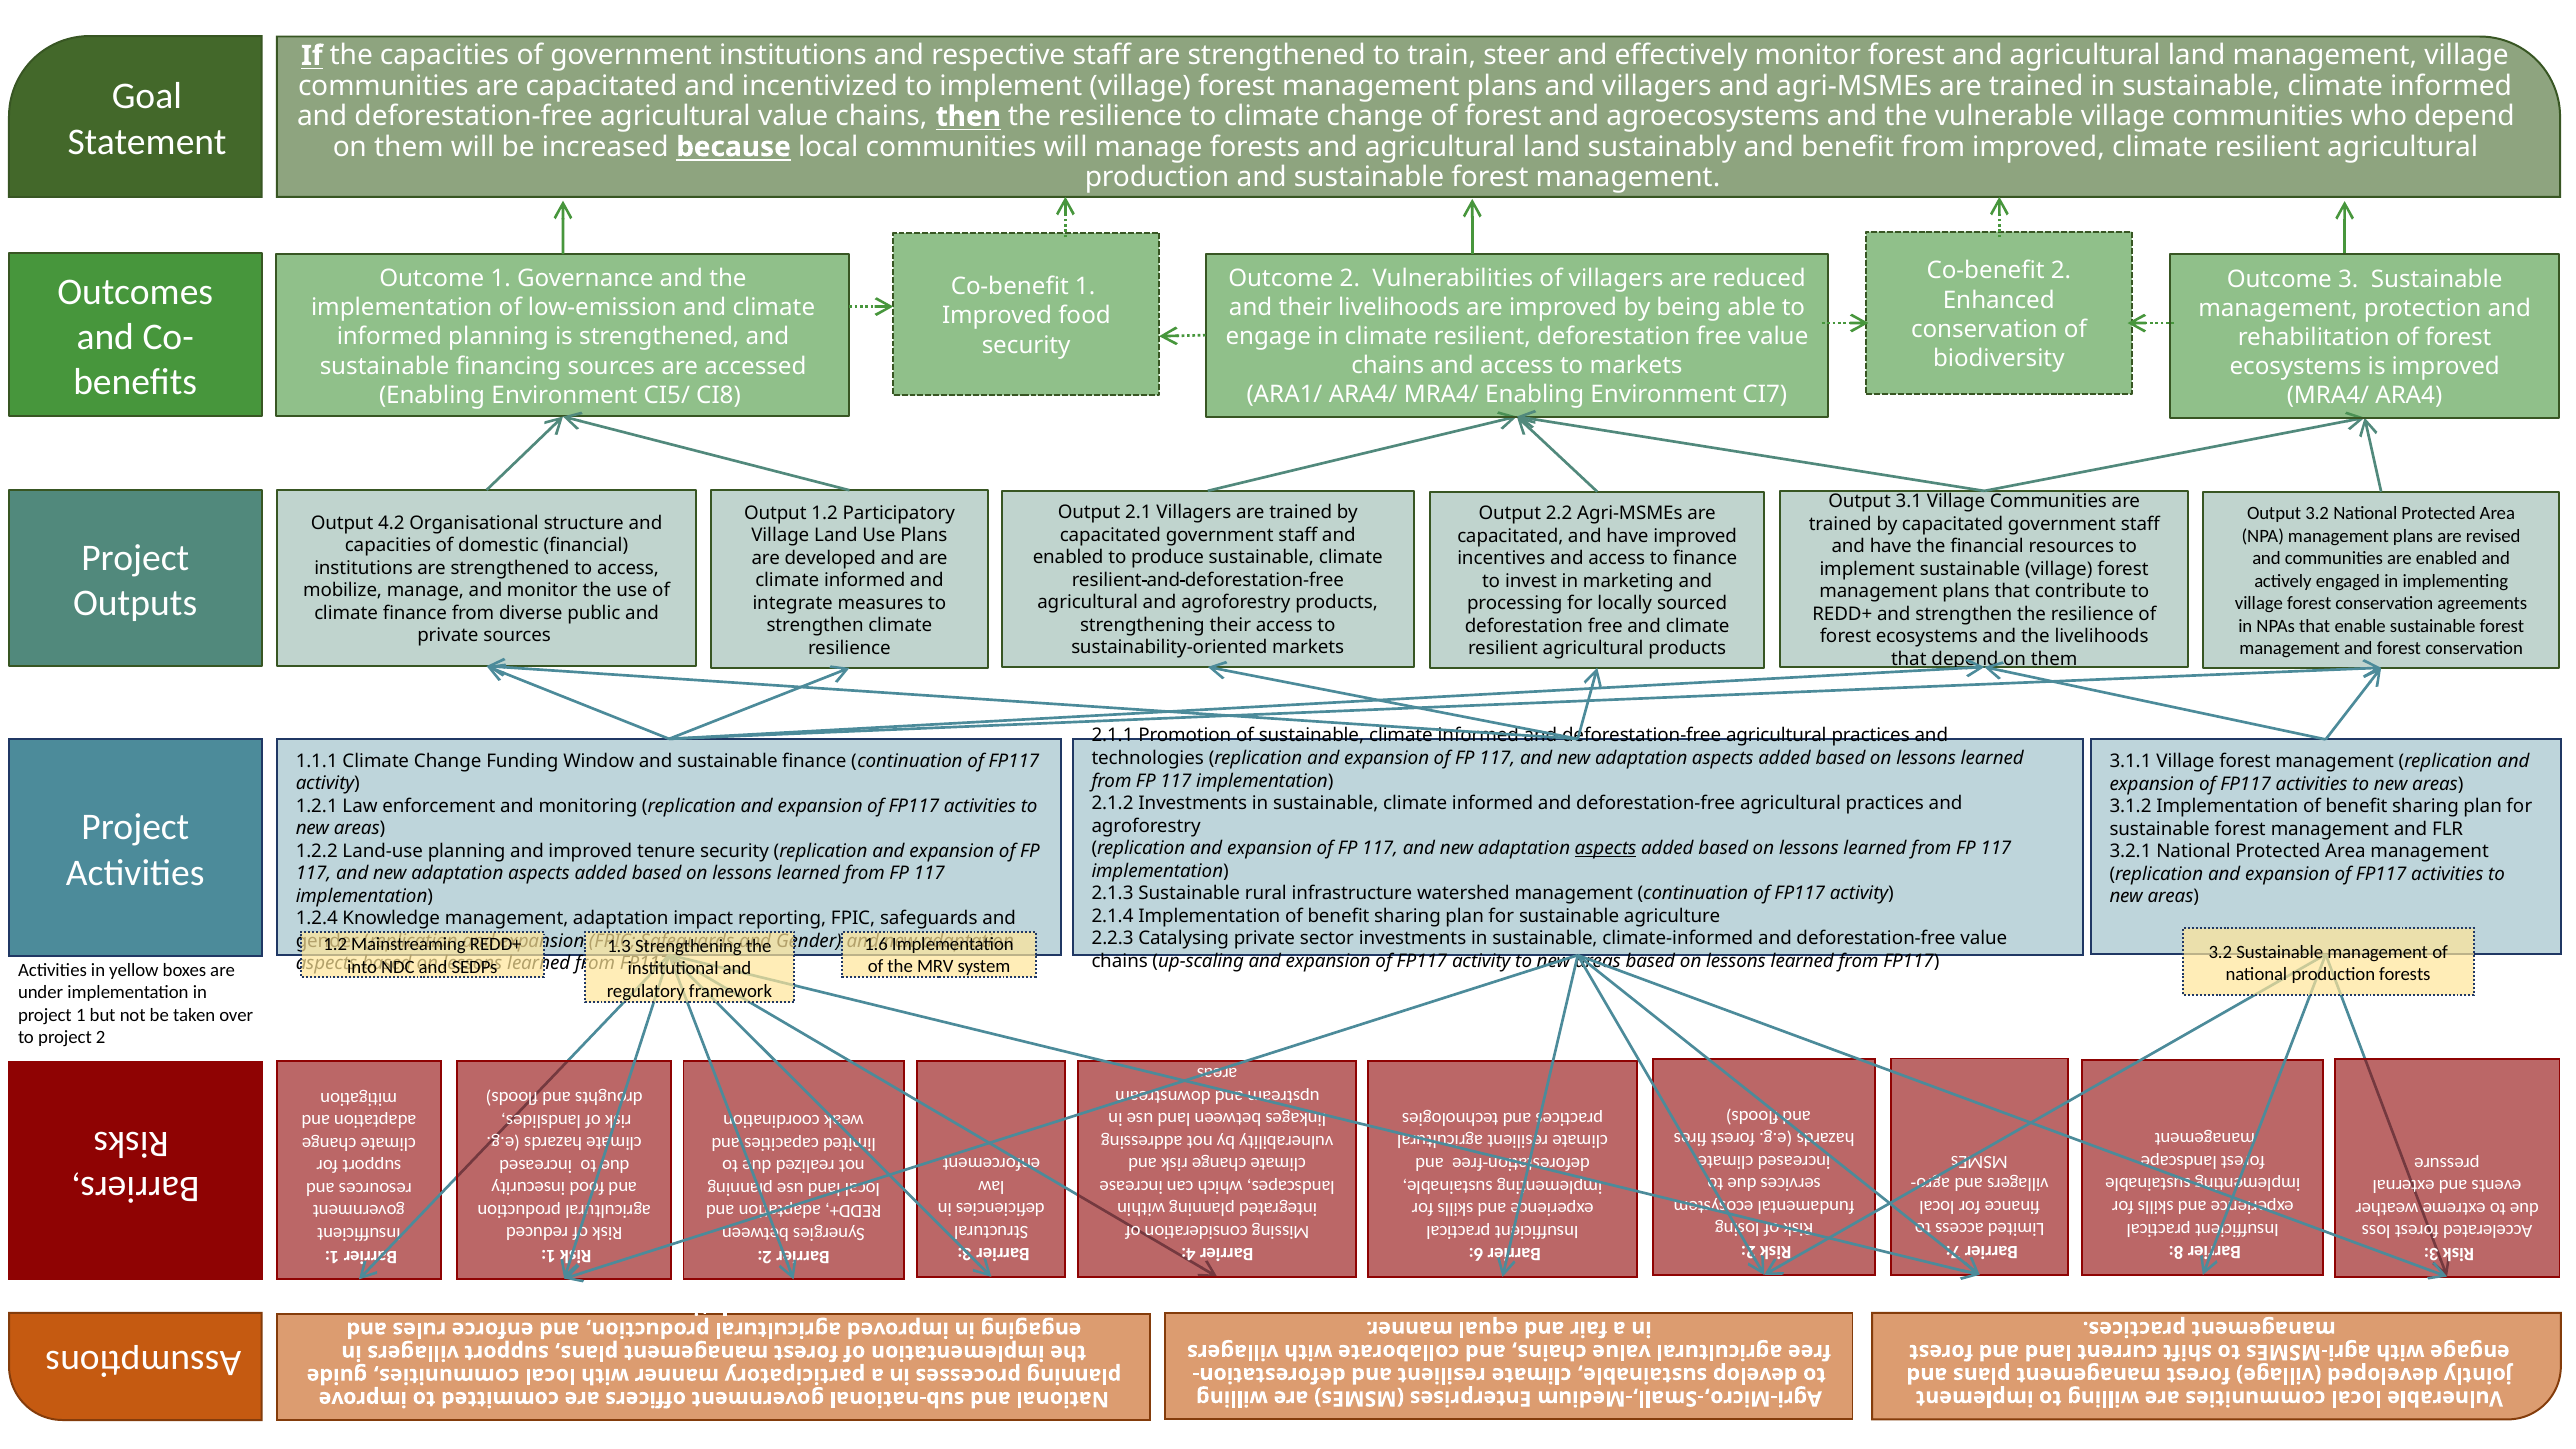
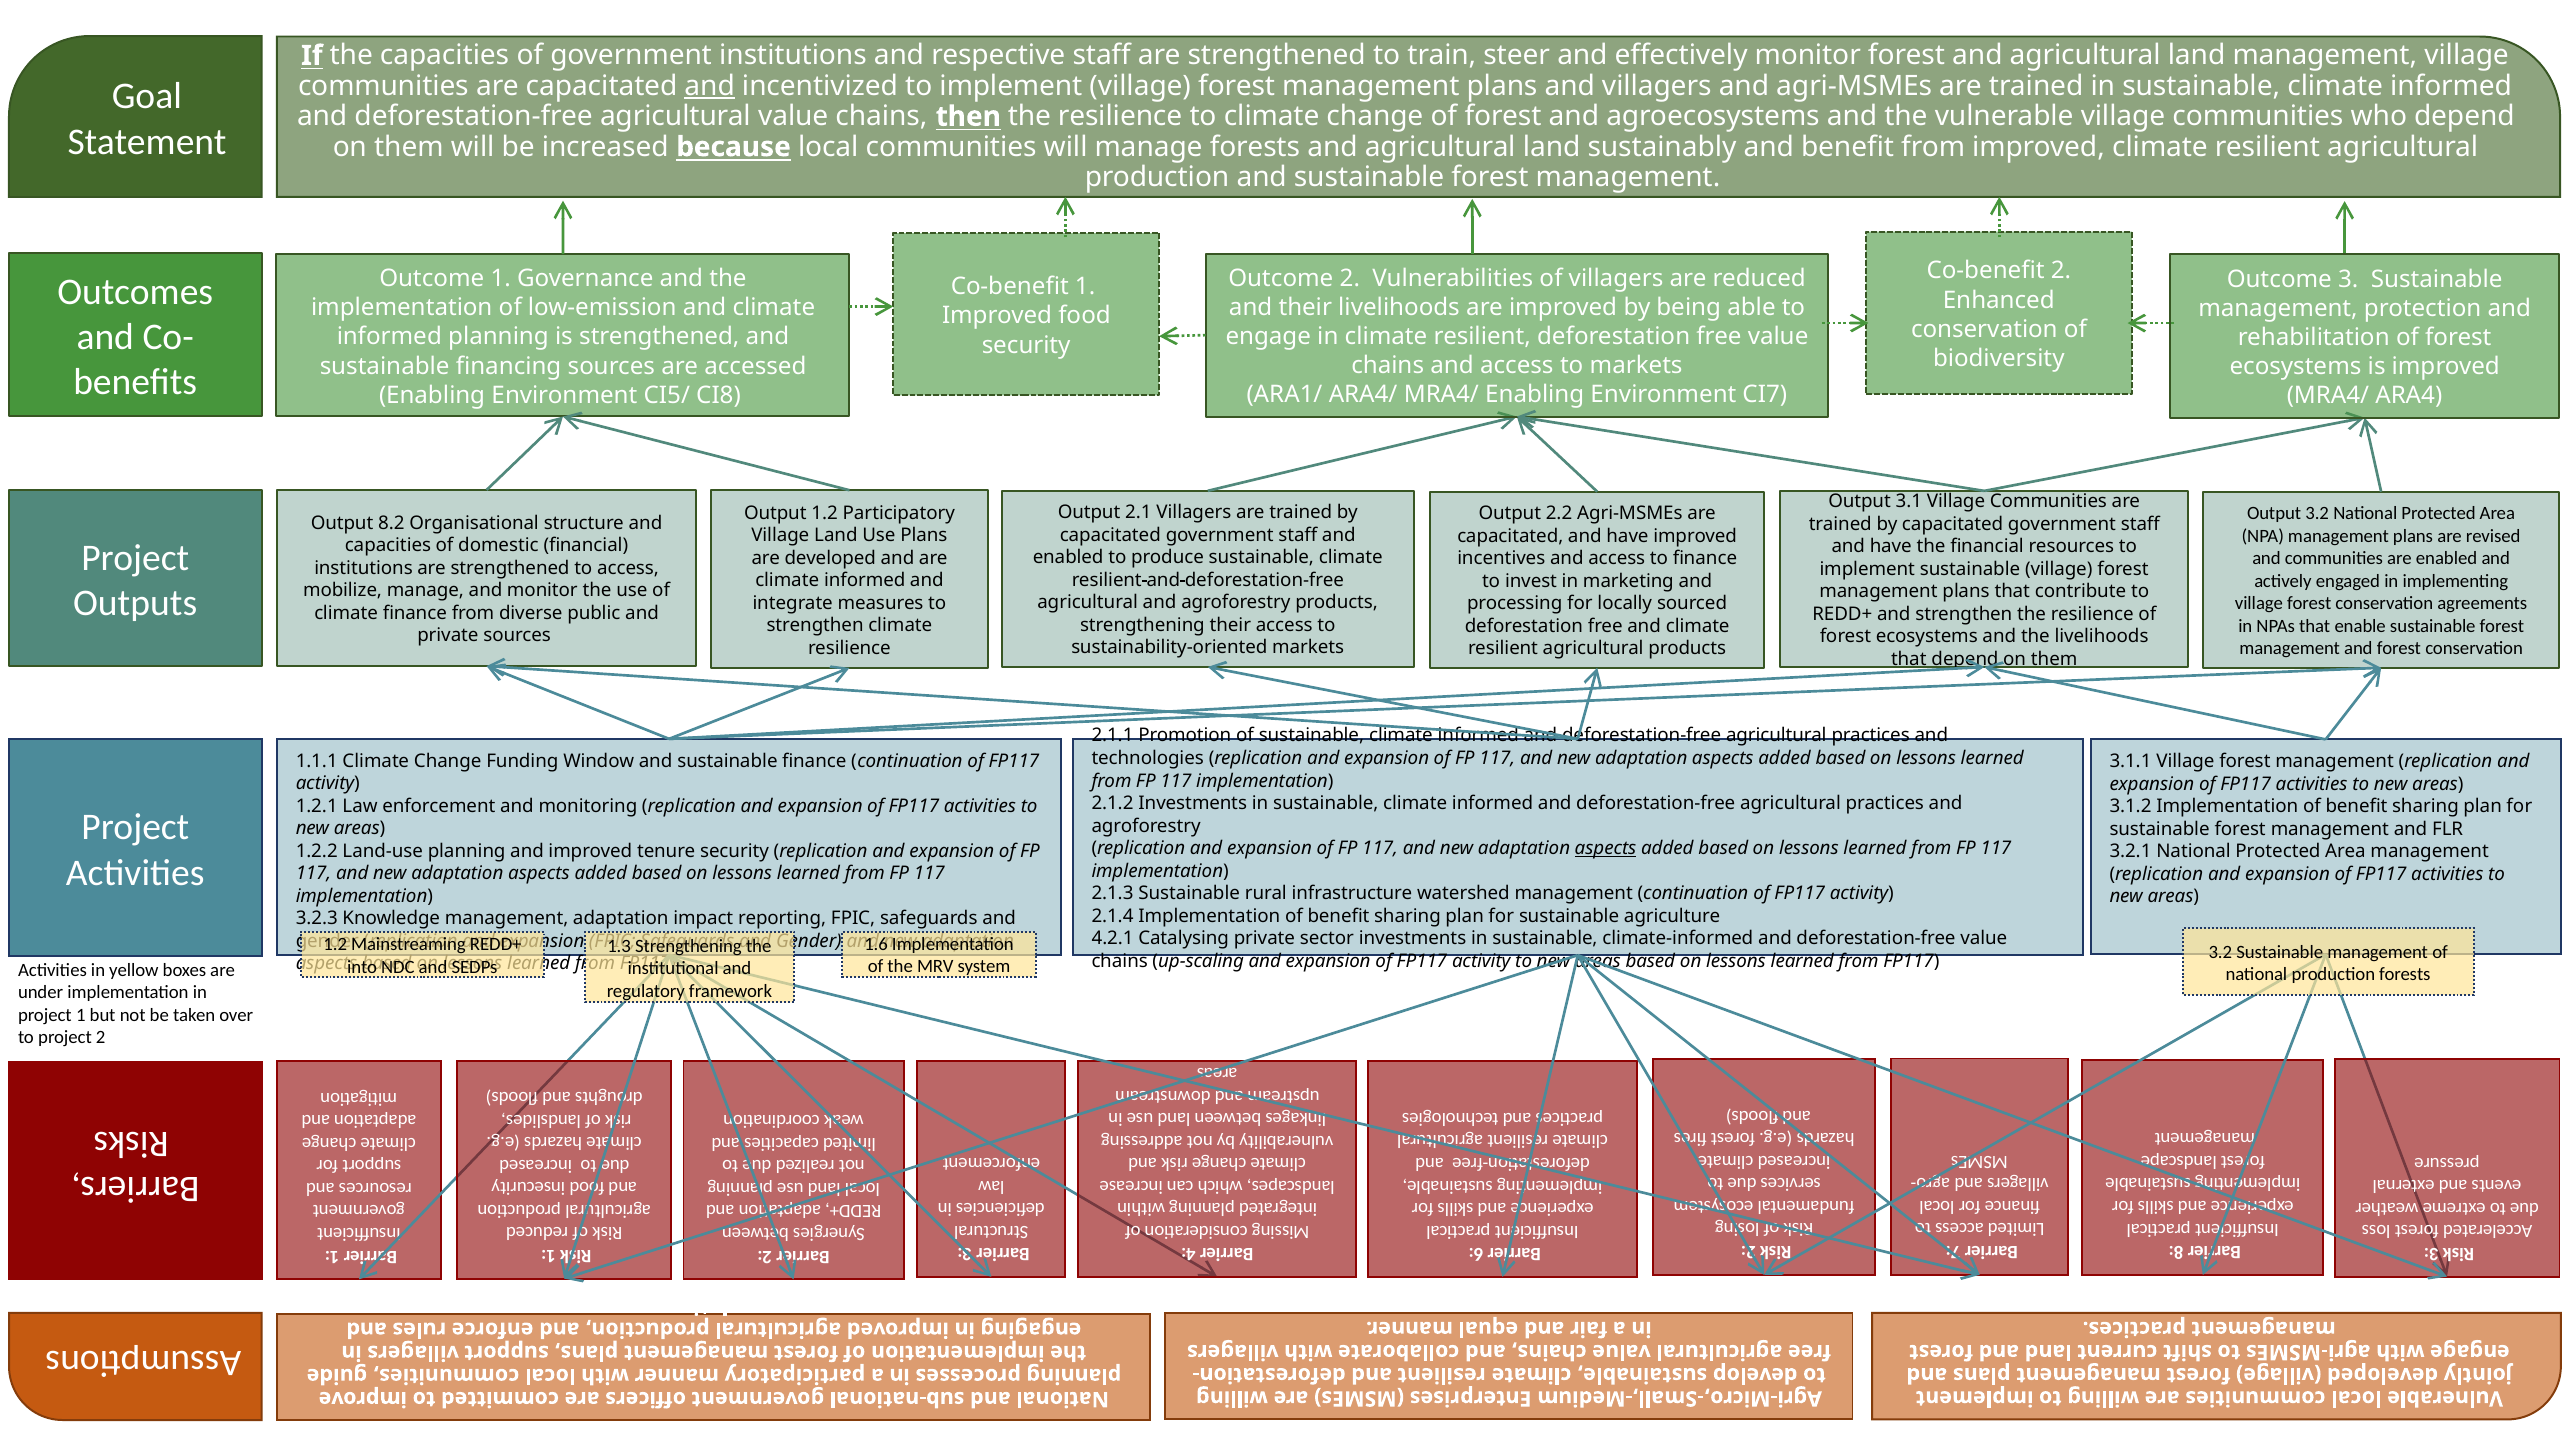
and underline: none -> present (710, 86)
4.2: 4.2 -> 8.2 (391, 523)
1.2.4: 1.2.4 -> 3.2.3 (317, 918)
2.2.3: 2.2.3 -> 4.2.1 (1113, 938)
